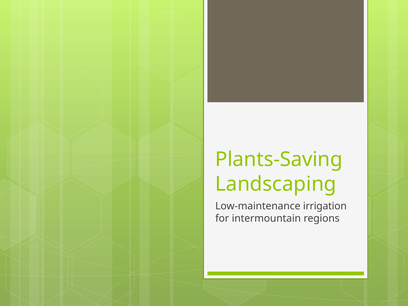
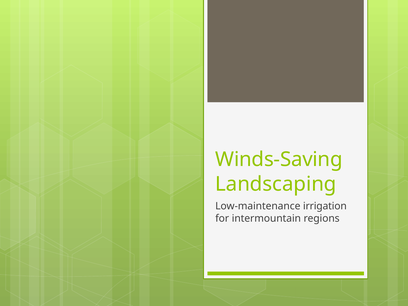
Plants-Saving: Plants-Saving -> Winds-Saving (279, 159)
